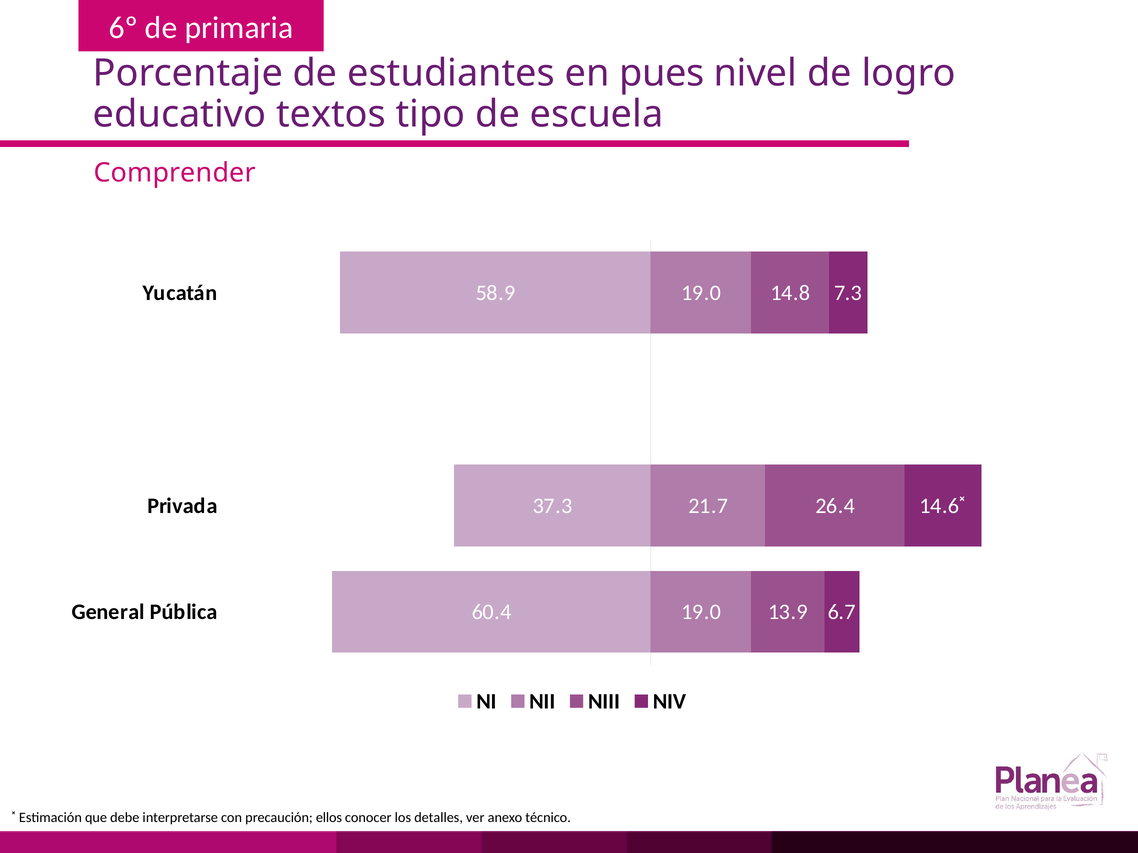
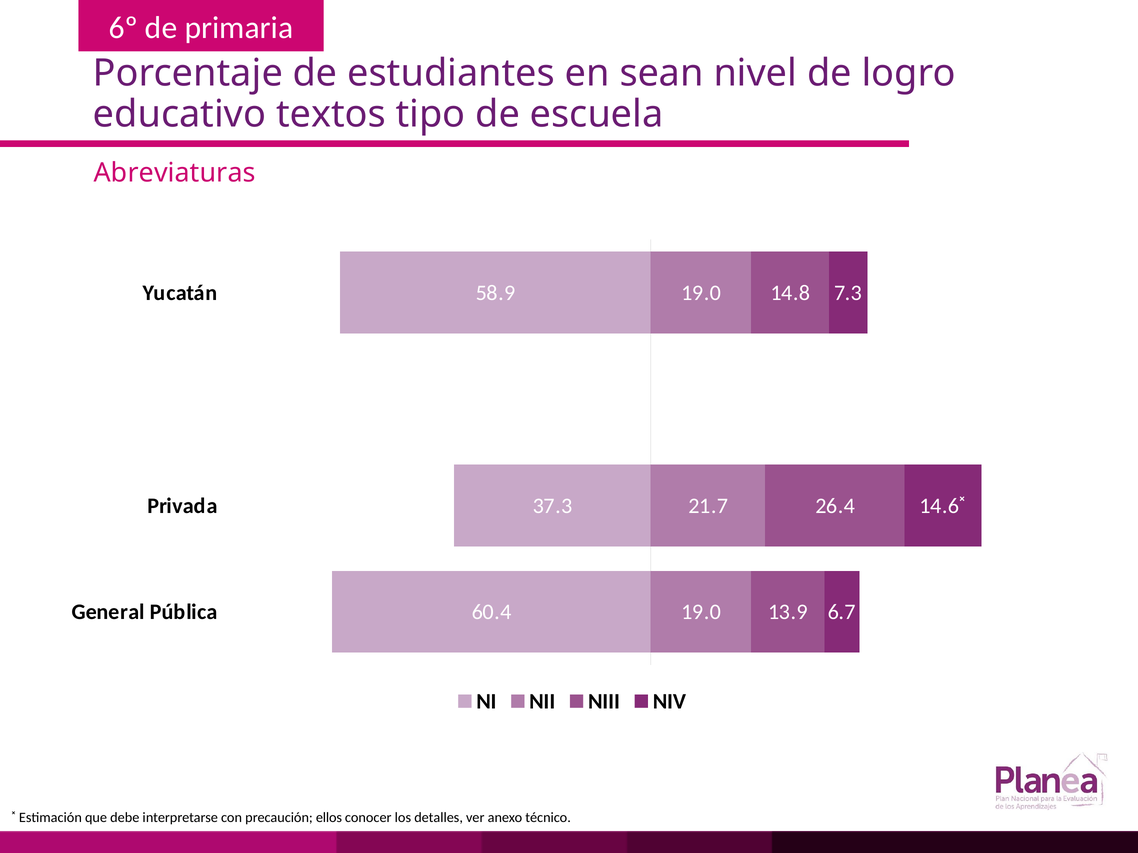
pues: pues -> sean (662, 73)
Comprender: Comprender -> Abreviaturas (175, 173)
